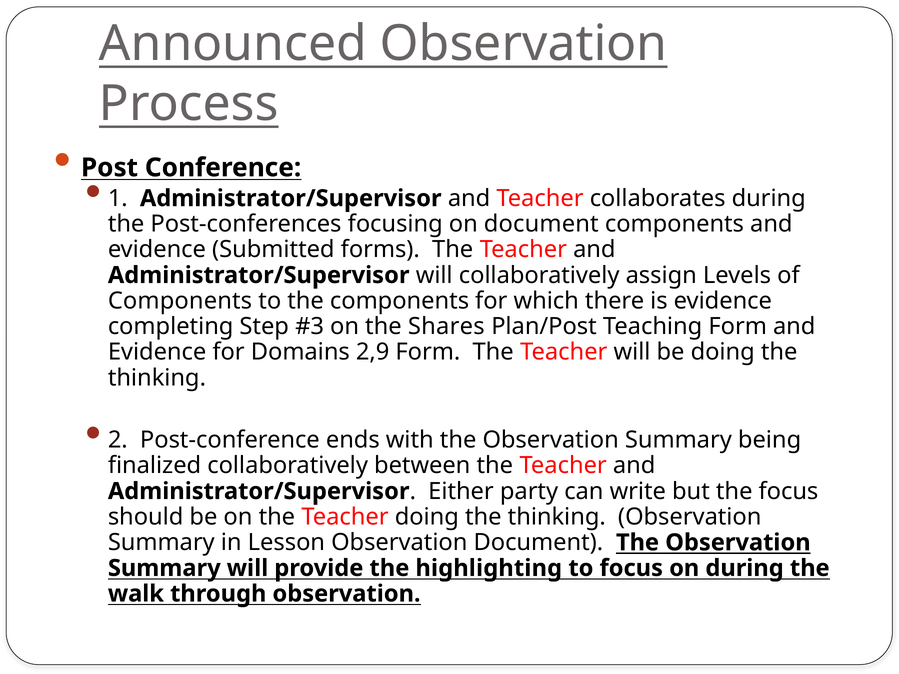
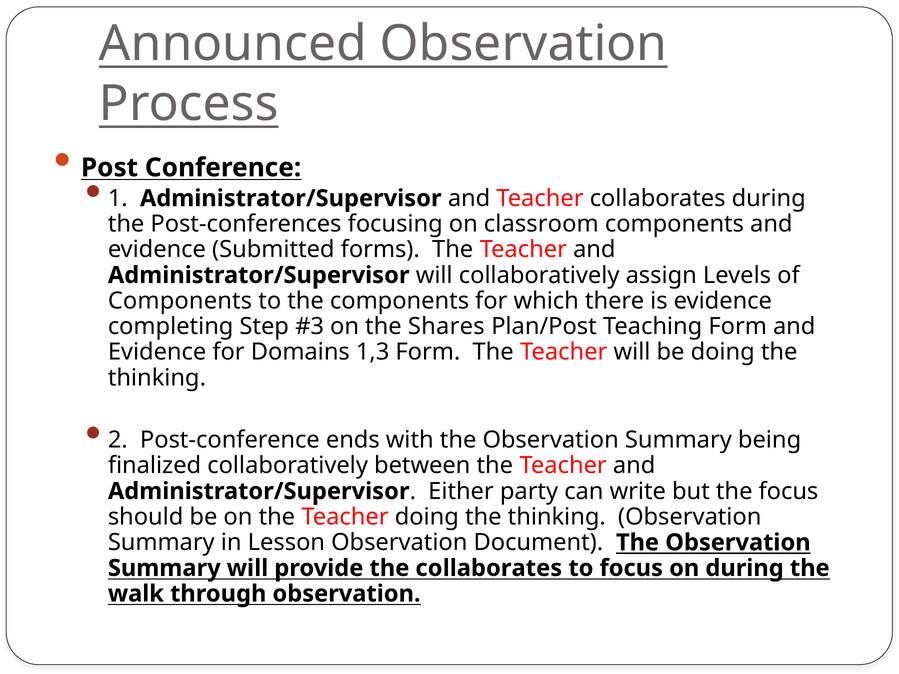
on document: document -> classroom (541, 224)
2,9: 2,9 -> 1,3 (373, 352)
the highlighting: highlighting -> collaborates (489, 568)
